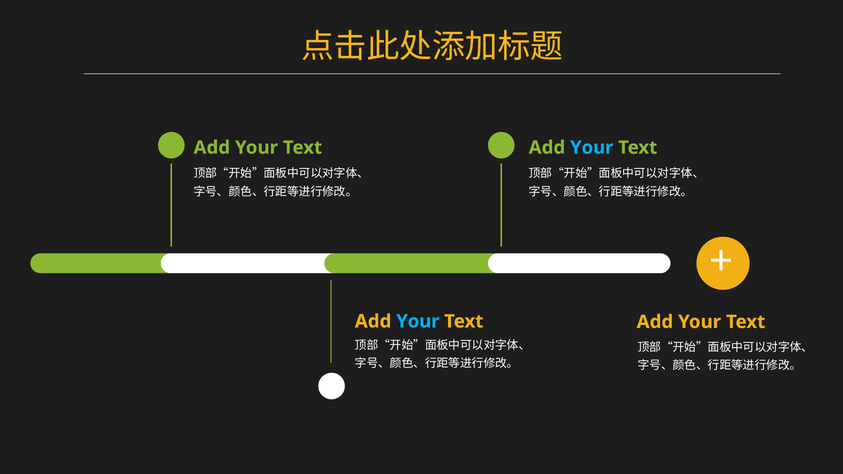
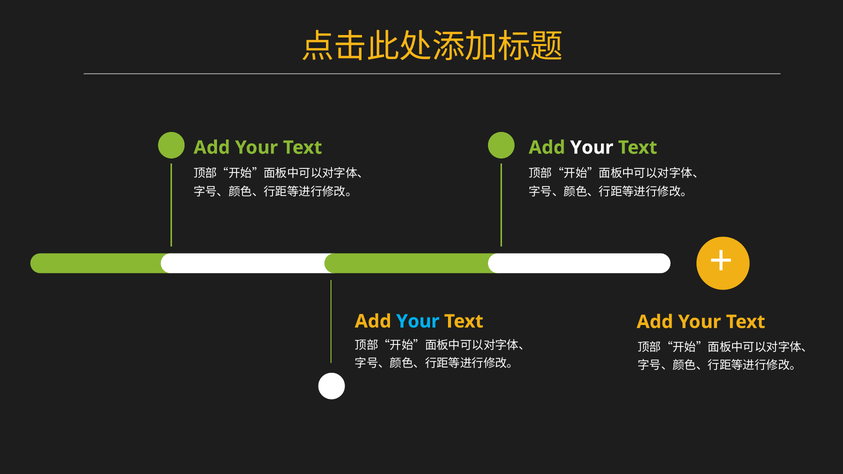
Your colour: light blue -> white (592, 148)
